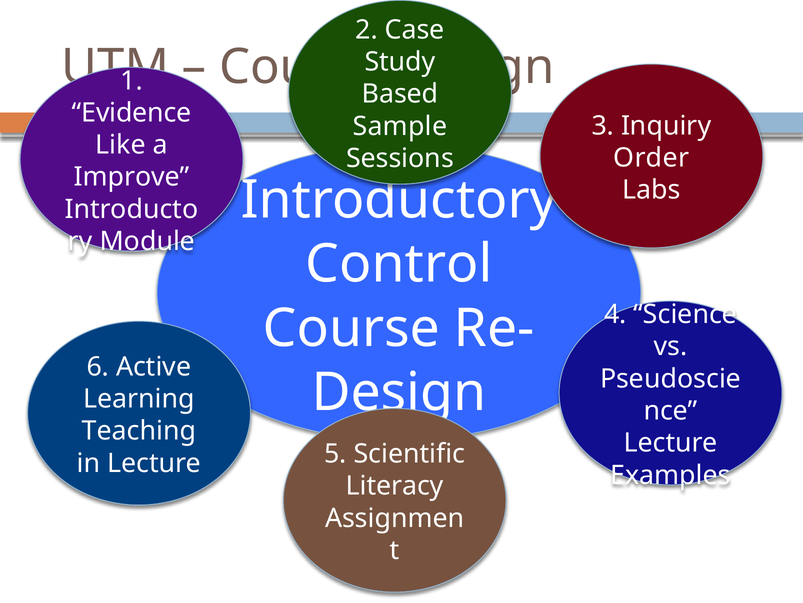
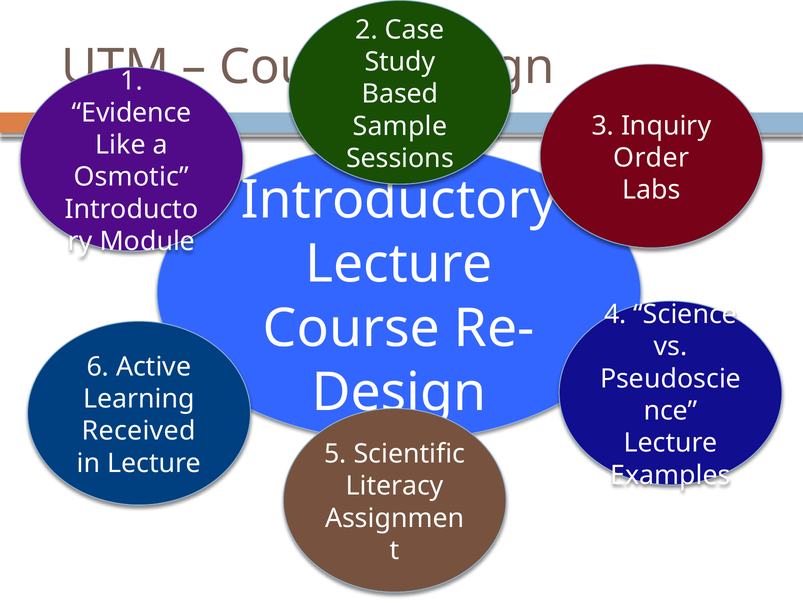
Improve: Improve -> Osmotic (131, 177)
Control: Control -> Lecture (399, 264)
Teaching: Teaching -> Received (139, 431)
